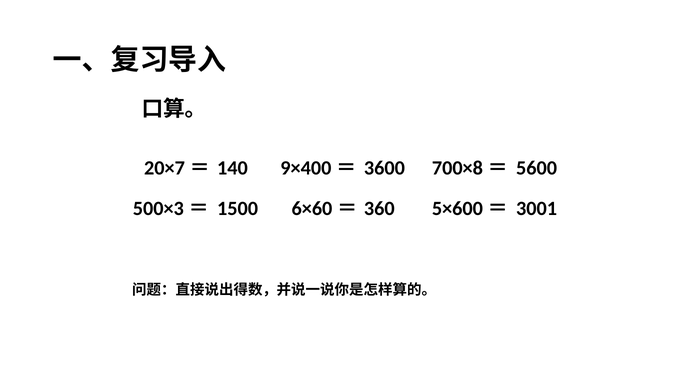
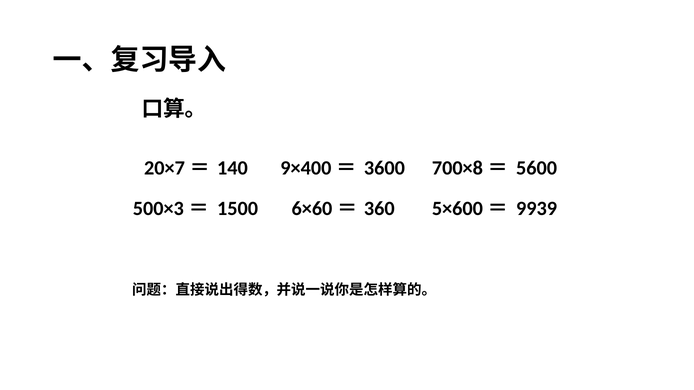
3001: 3001 -> 9939 (537, 209)
